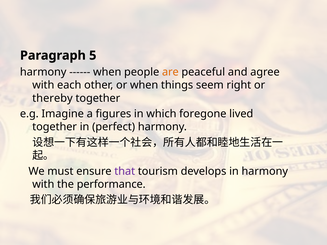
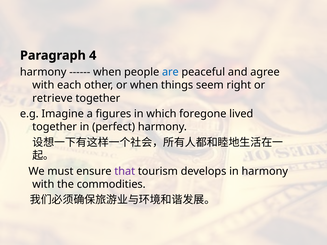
5: 5 -> 4 (93, 56)
are colour: orange -> blue (170, 72)
thereby: thereby -> retrieve (52, 98)
performance: performance -> commodities (111, 184)
